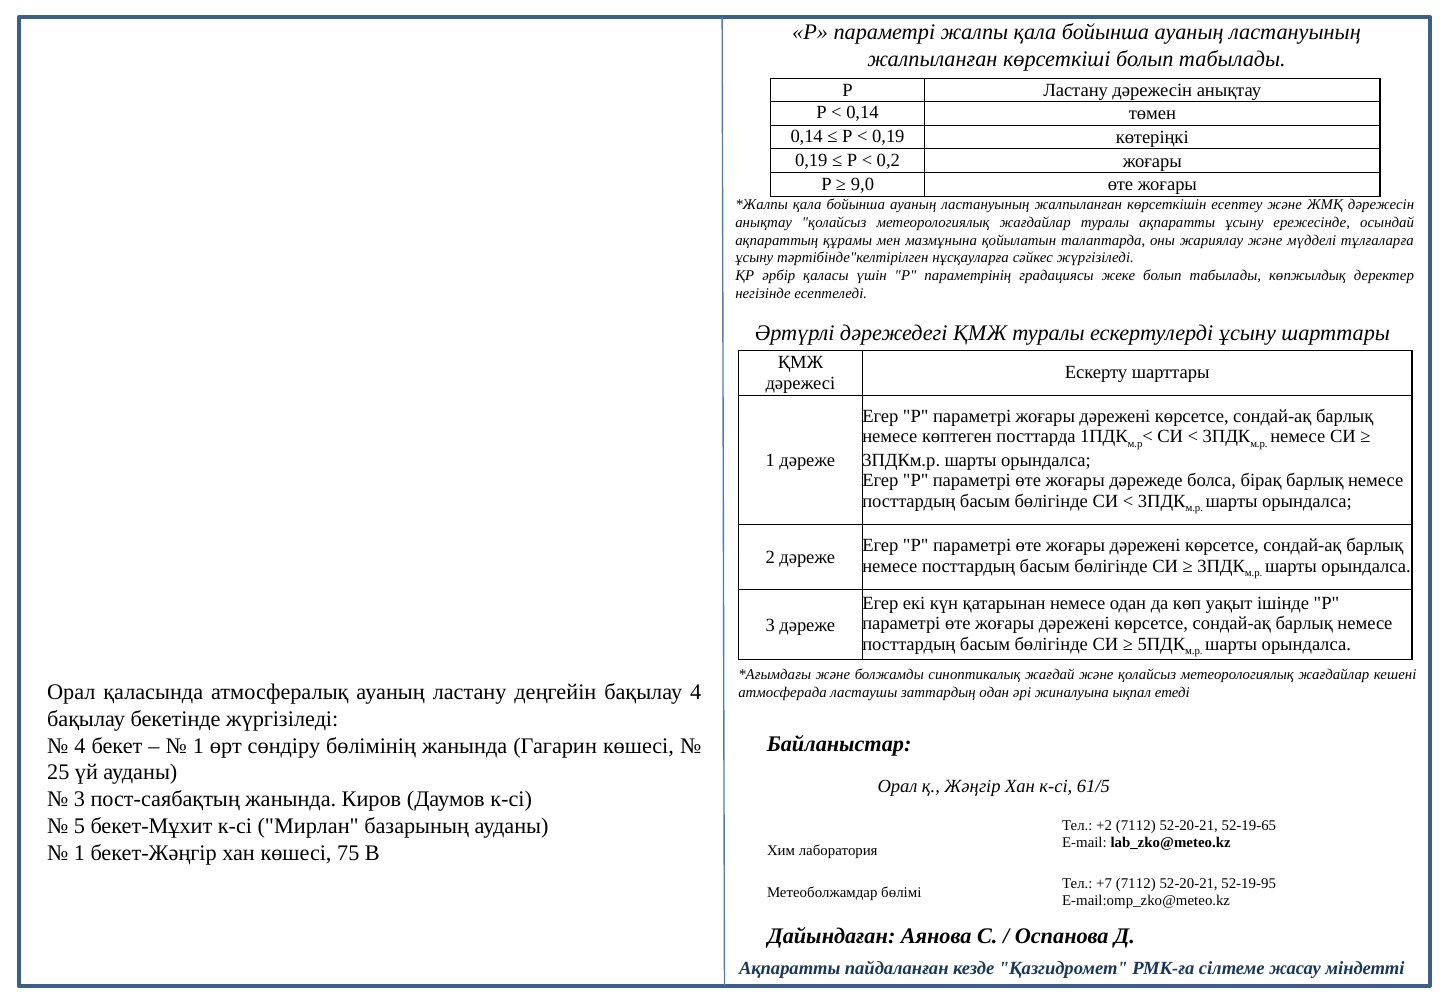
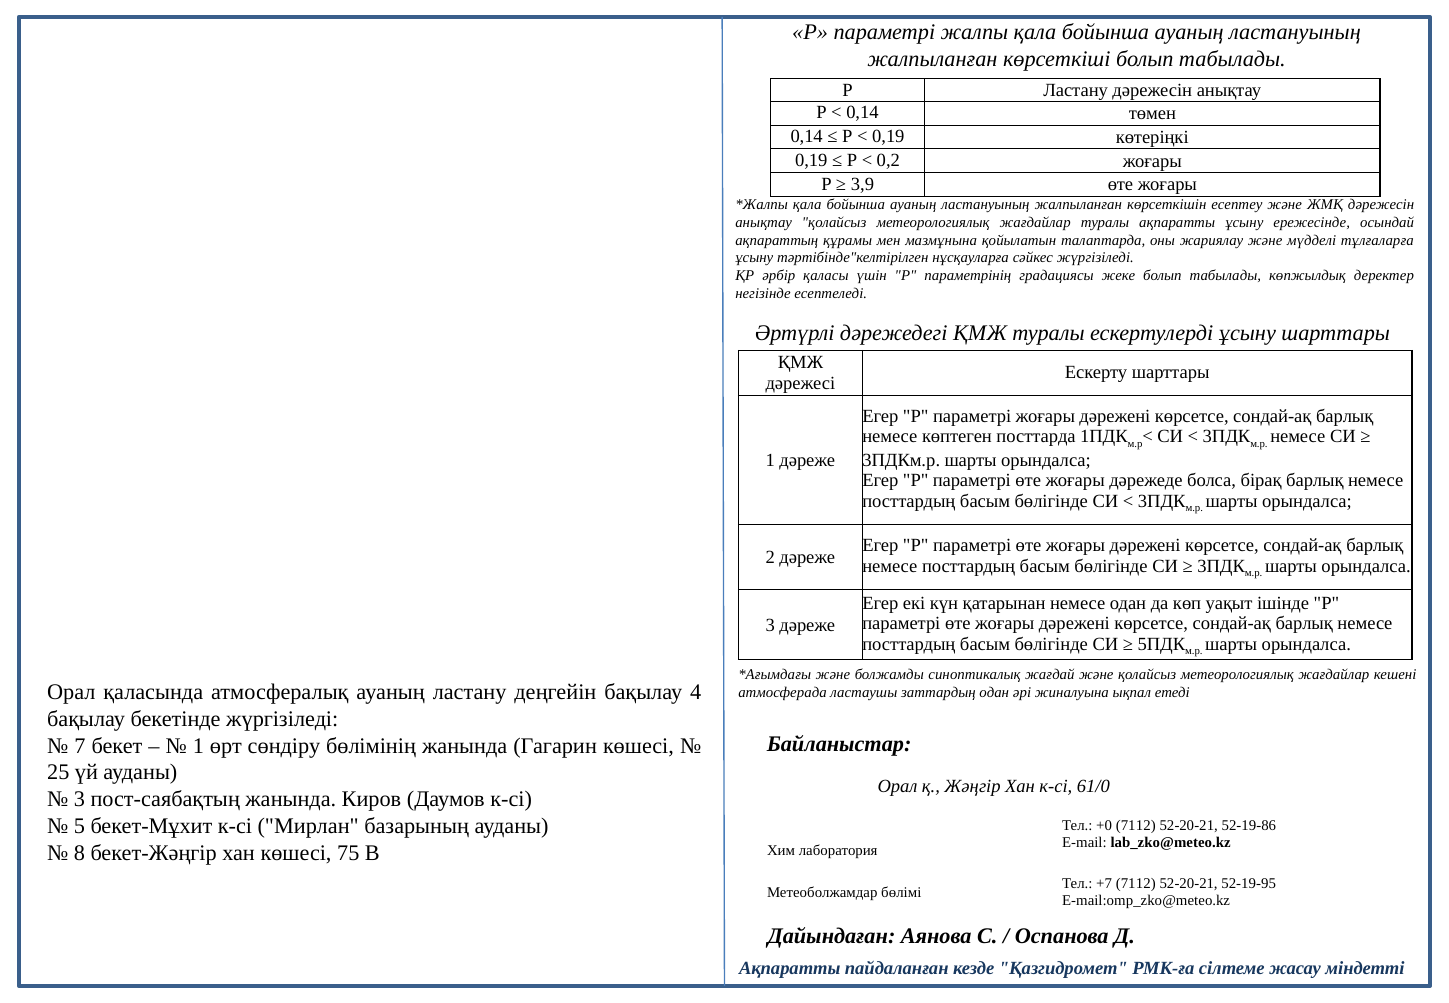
9,0: 9,0 -> 3,9 (862, 185)
4: 4 -> 7 (80, 746)
61/5: 61/5 -> 61/0 (1093, 787)
+2: +2 -> +0 (1104, 826)
52-19-65: 52-19-65 -> 52-19-86 (1249, 826)
1: 1 -> 8 (79, 853)
